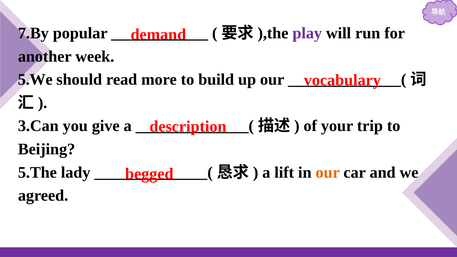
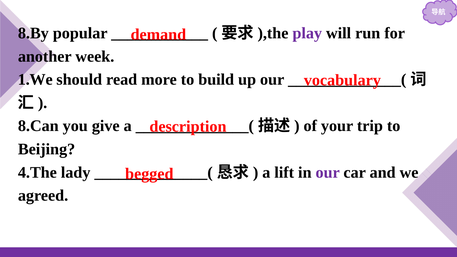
7.By: 7.By -> 8.By (33, 33)
5.We: 5.We -> 1.We (35, 80)
3.Can: 3.Can -> 8.Can (38, 126)
5.The: 5.The -> 4.The (37, 172)
our colour: orange -> purple (328, 172)
